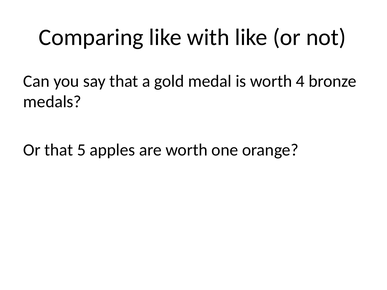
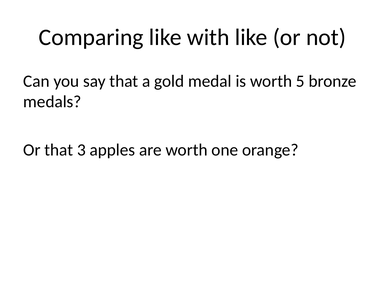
4: 4 -> 5 (300, 81)
5: 5 -> 3 (81, 150)
